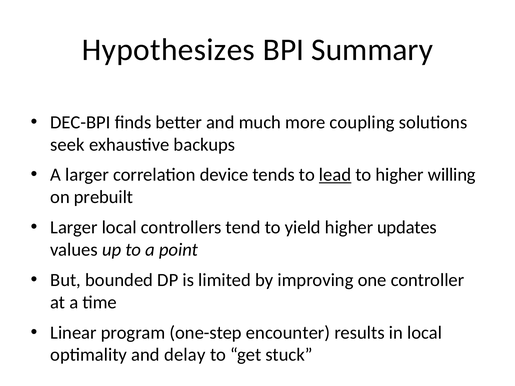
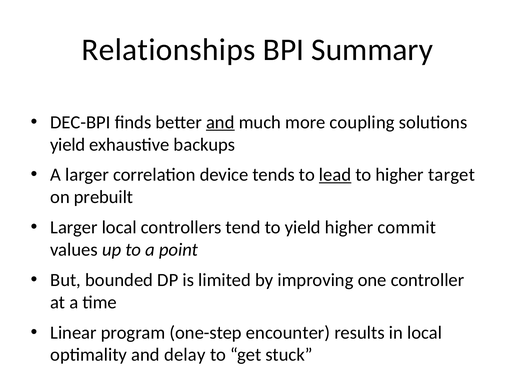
Hypothesizes: Hypothesizes -> Relationships (168, 50)
and underline: none -> present (220, 122)
seek: seek -> yield (68, 145)
willing: willing -> target (452, 175)
updates: updates -> commit (407, 228)
